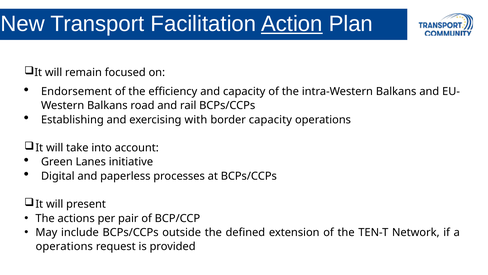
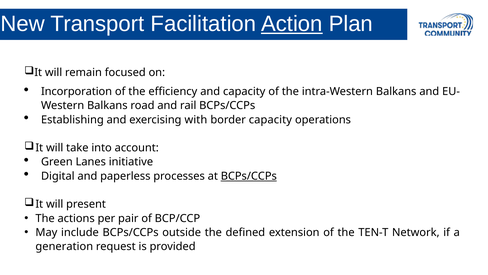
Endorsement: Endorsement -> Incorporation (77, 91)
BCPs/CCPs underline: none -> present (249, 176)
operations: operations -> generation (64, 246)
